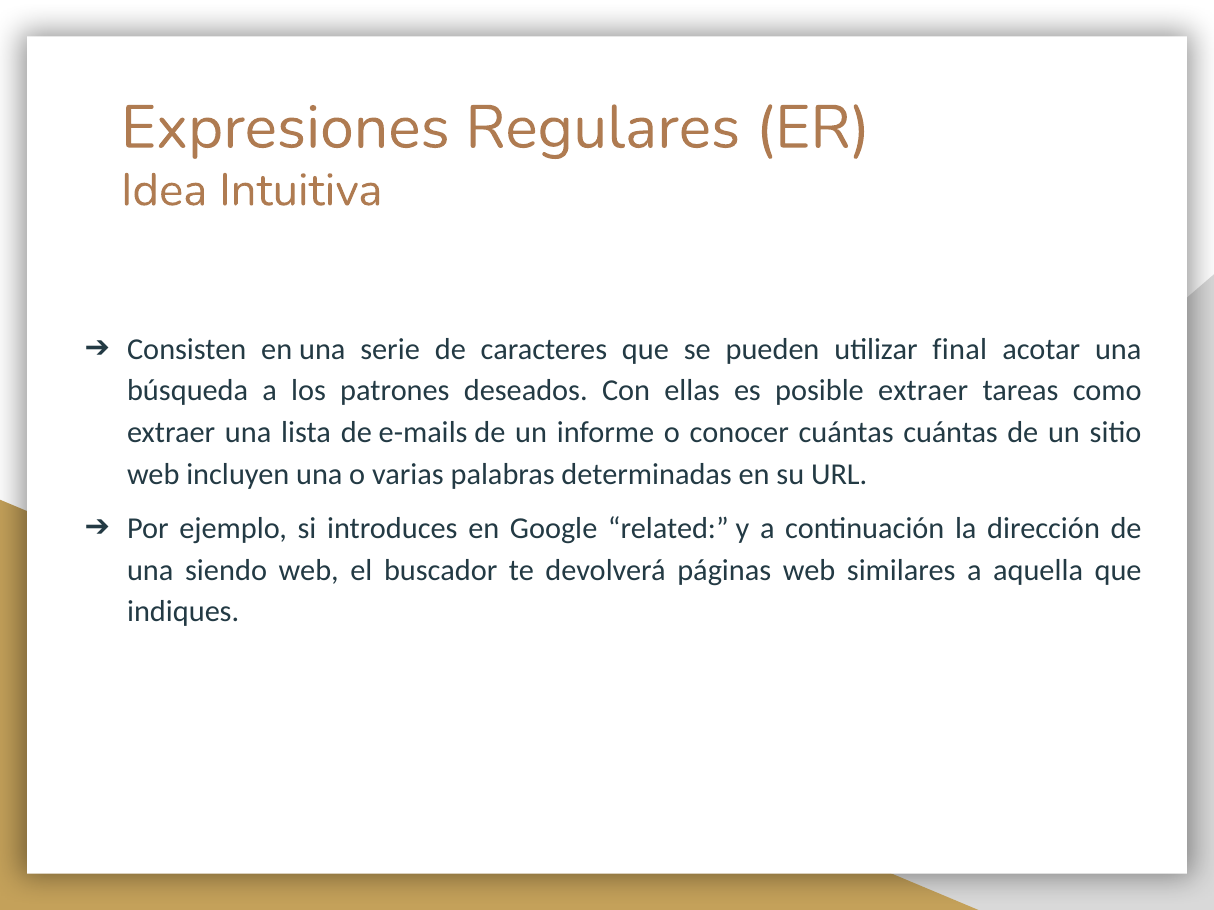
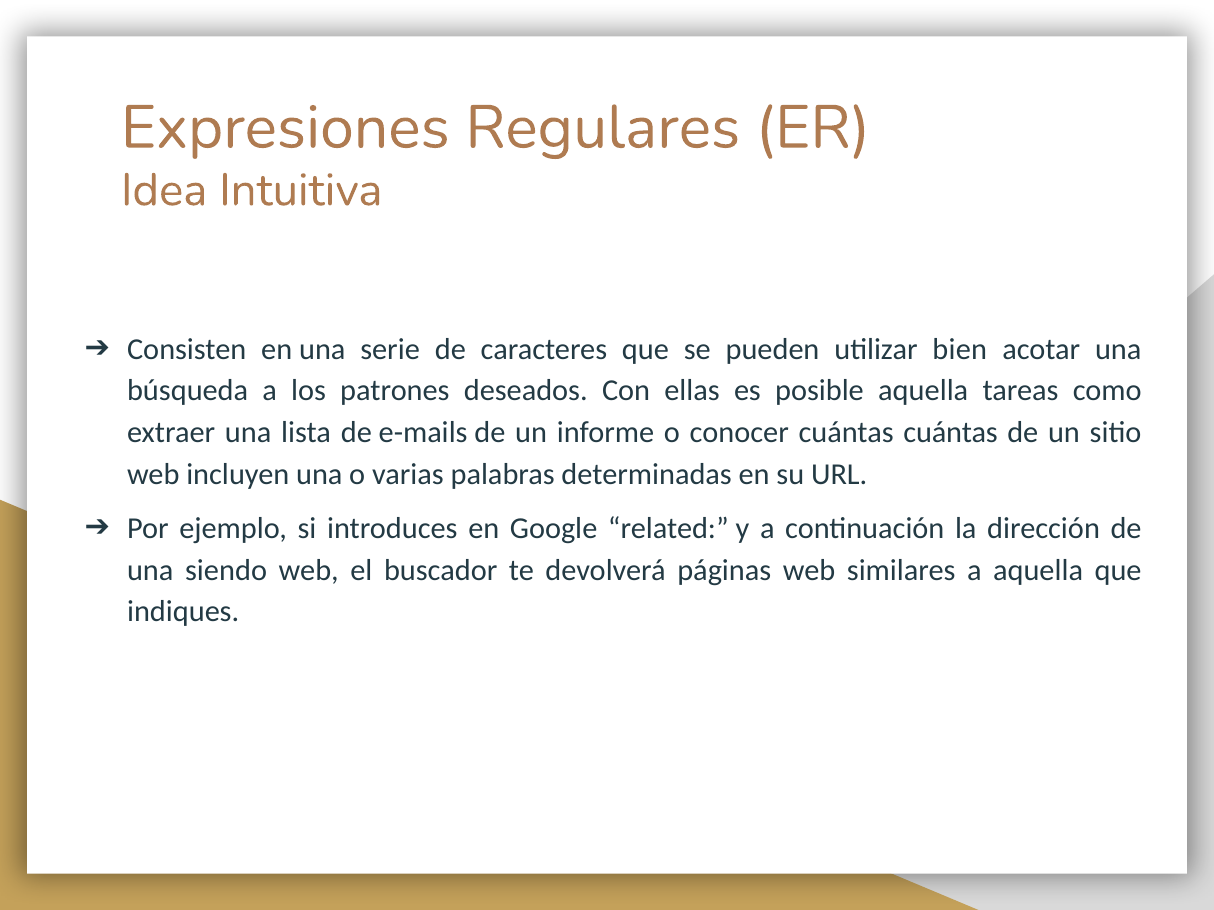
final: final -> bien (960, 349)
posible extraer: extraer -> aquella (923, 391)
